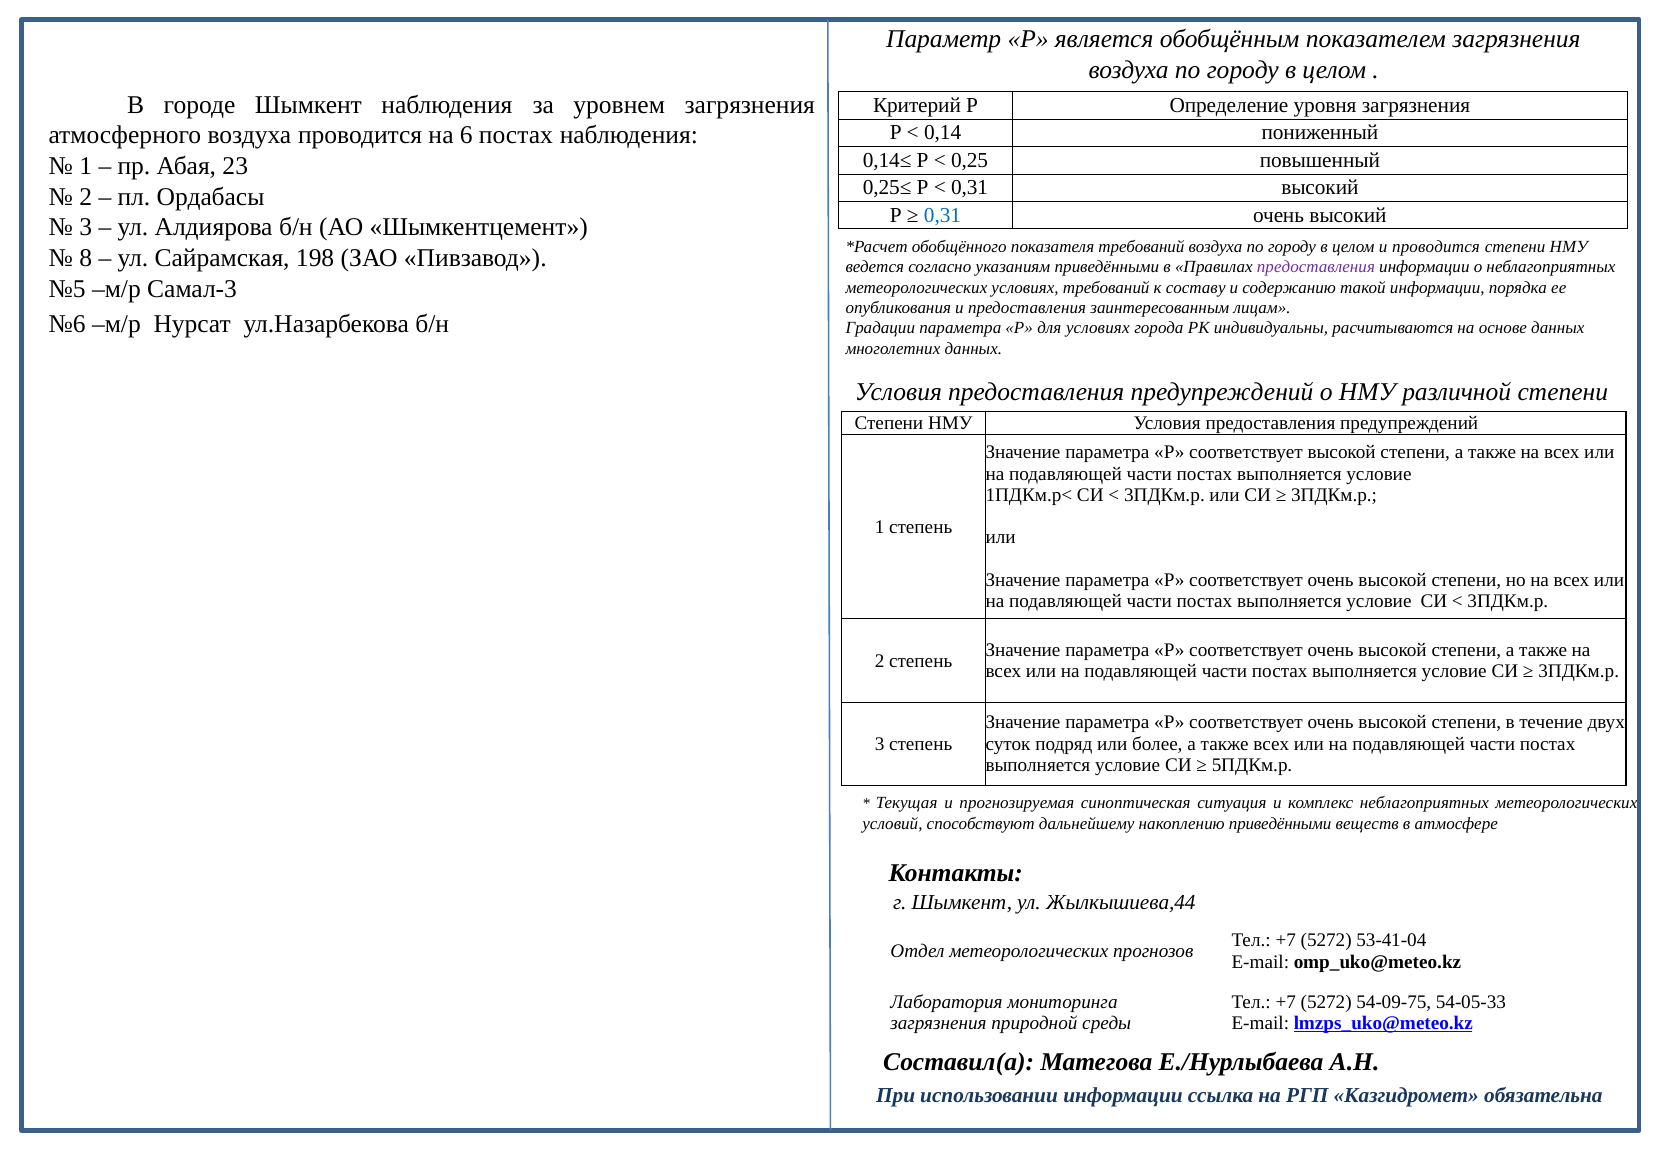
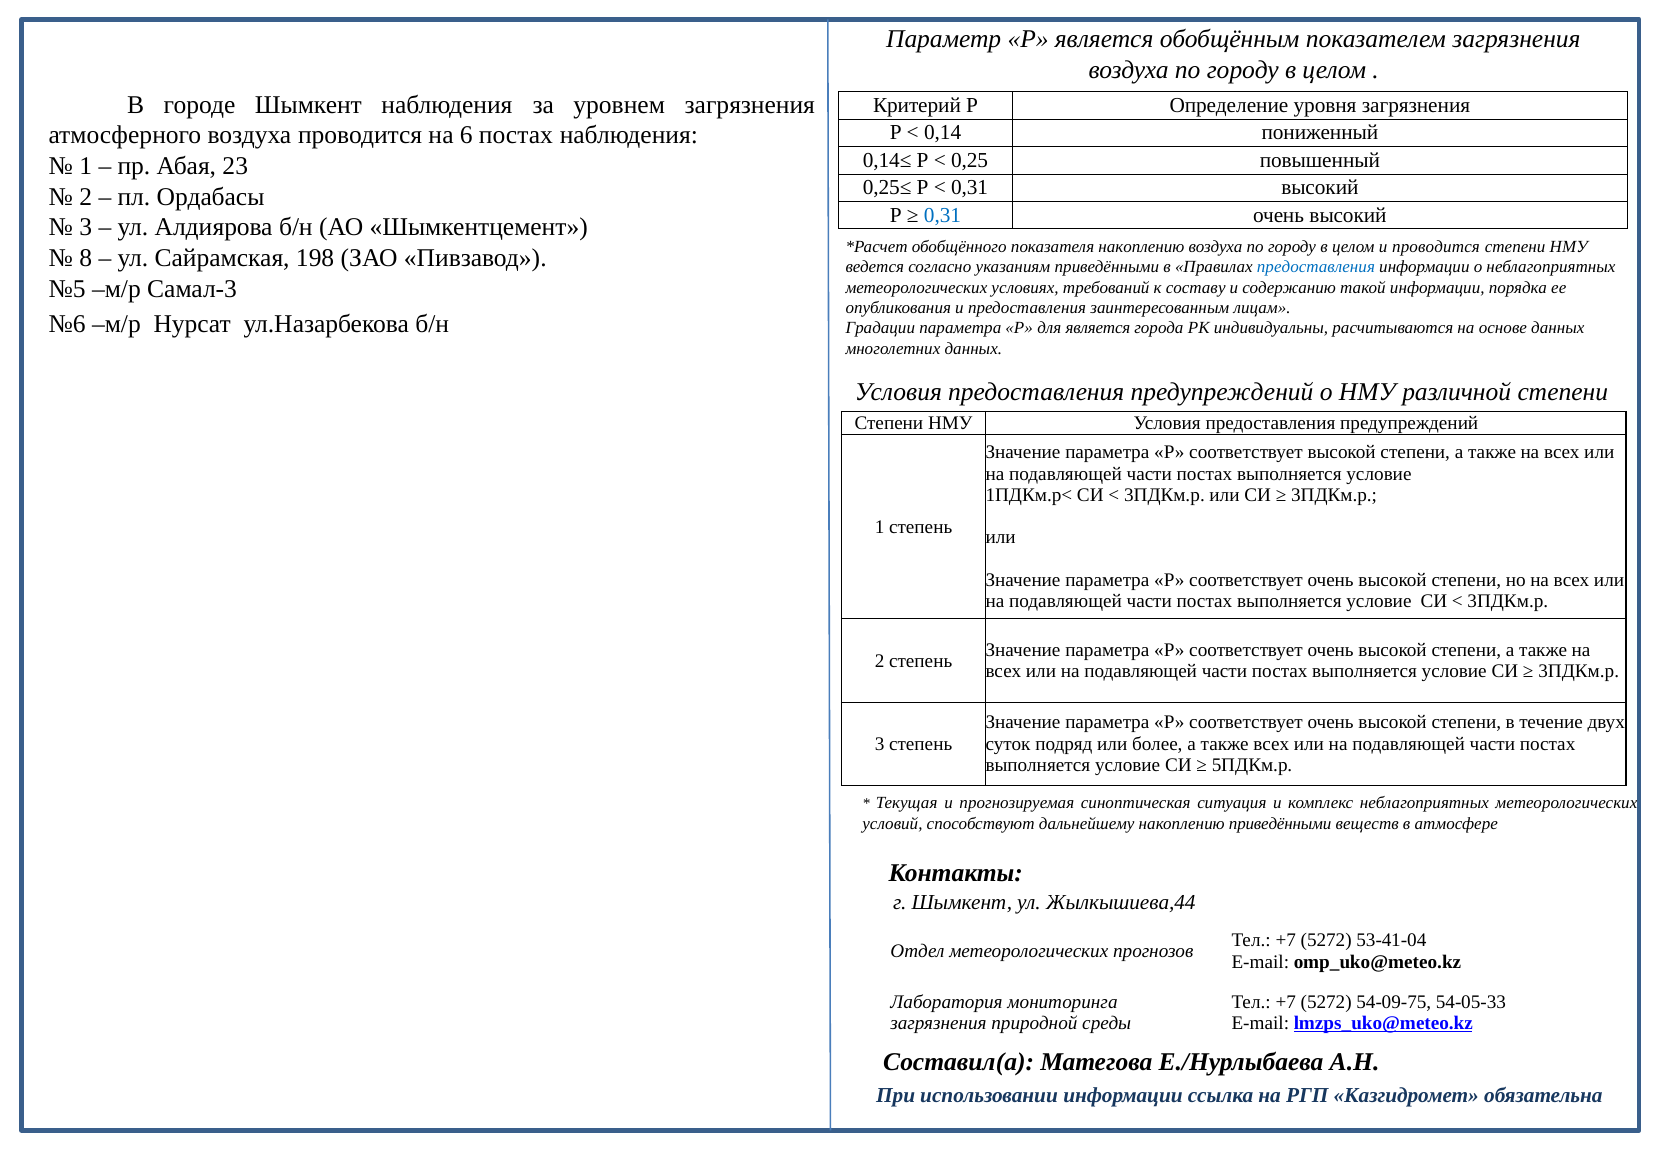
показателя требований: требований -> накоплению (1141, 247)
предоставления colour: purple -> blue (1316, 267)
для условиях: условиях -> является (1098, 328)
